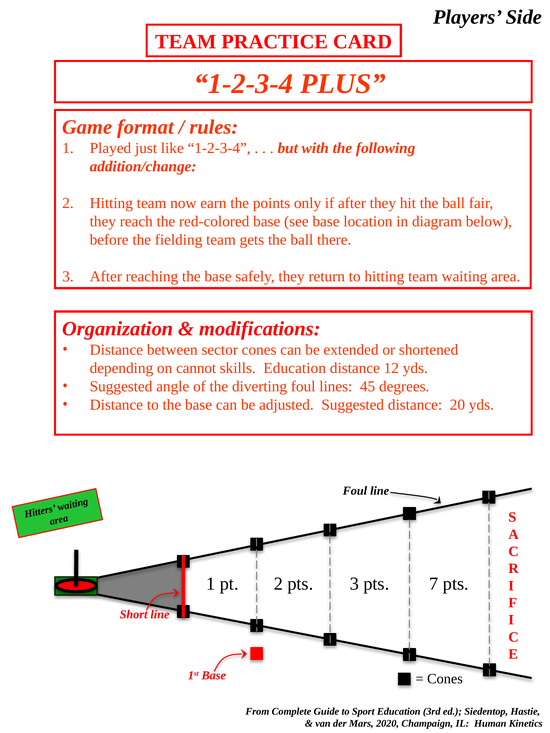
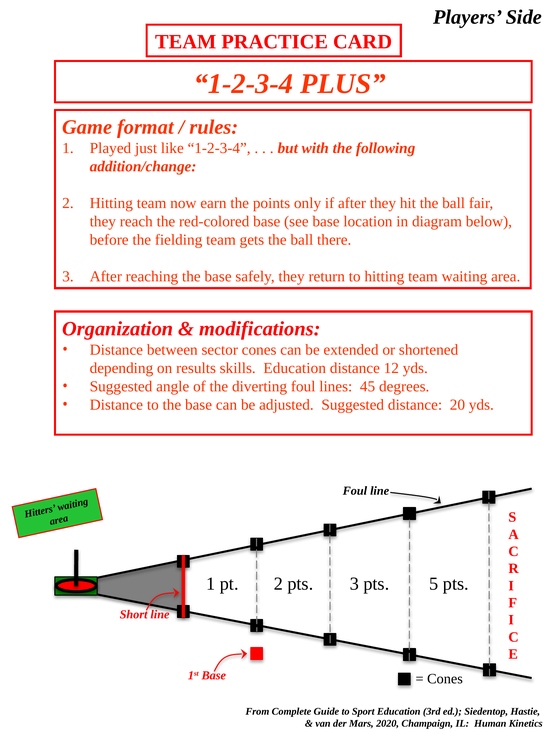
cannot: cannot -> results (196, 368)
7: 7 -> 5 (434, 584)
